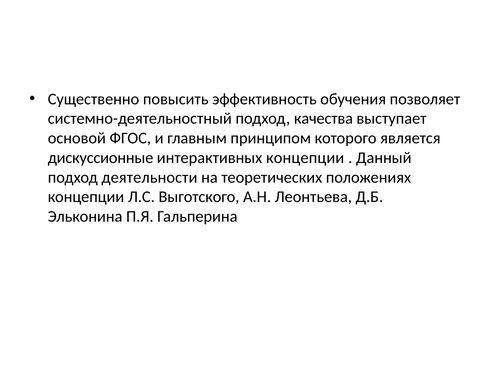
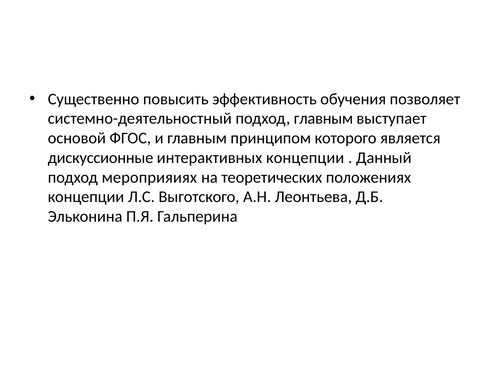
подход качества: качества -> главным (323, 119)
деятельности: деятельности -> мероприяиях (149, 178)
